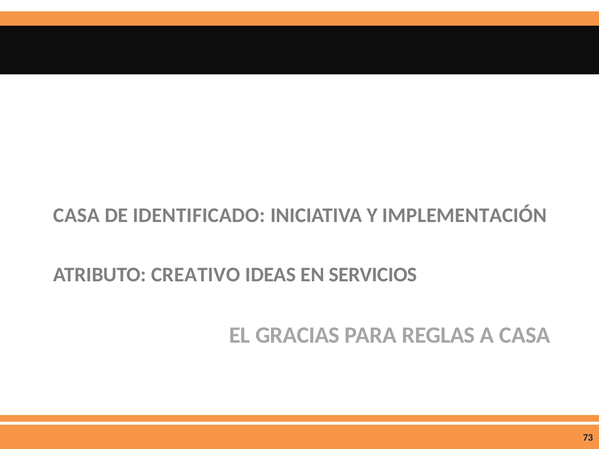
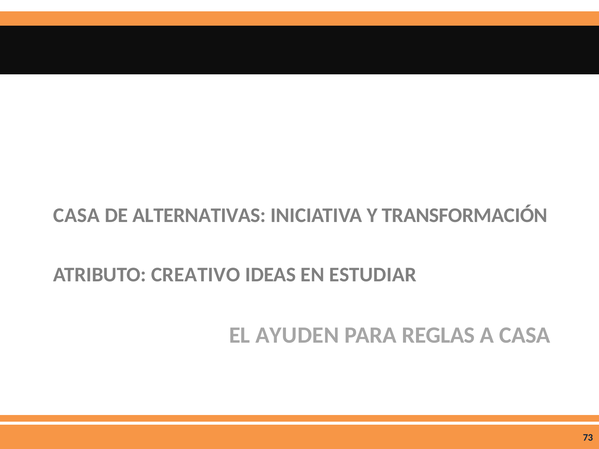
IDENTIFICADO: IDENTIFICADO -> ALTERNATIVAS (199, 215)
IMPLEMENTACIÓN: IMPLEMENTACIÓN -> TRANSFORMACIÓN (465, 215)
SERVICIOS: SERVICIOS -> ESTUDIAR (373, 275)
GRACIAS: GRACIAS -> AYUDEN (297, 335)
